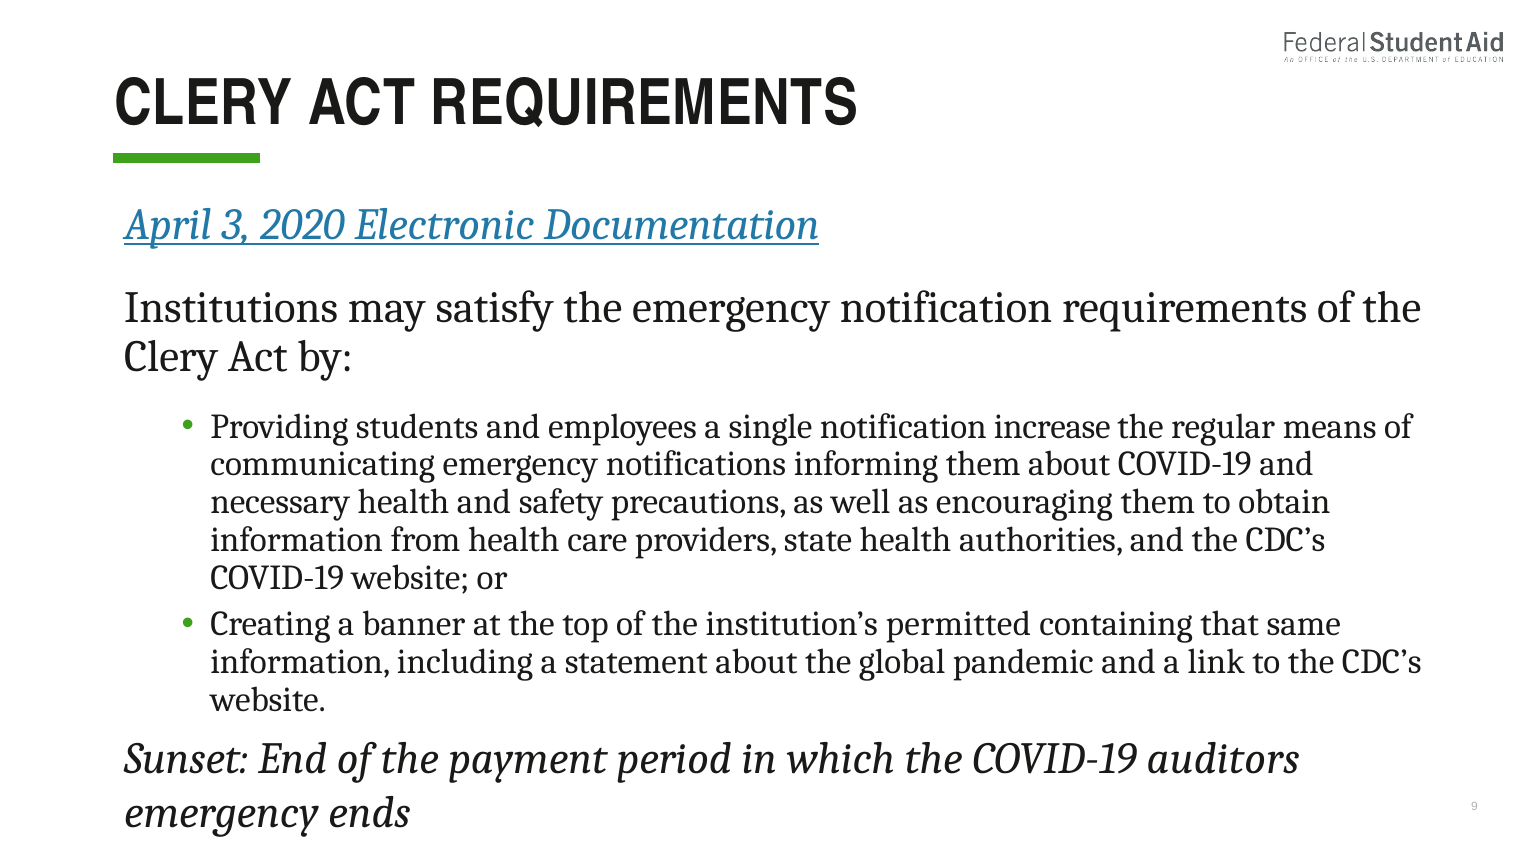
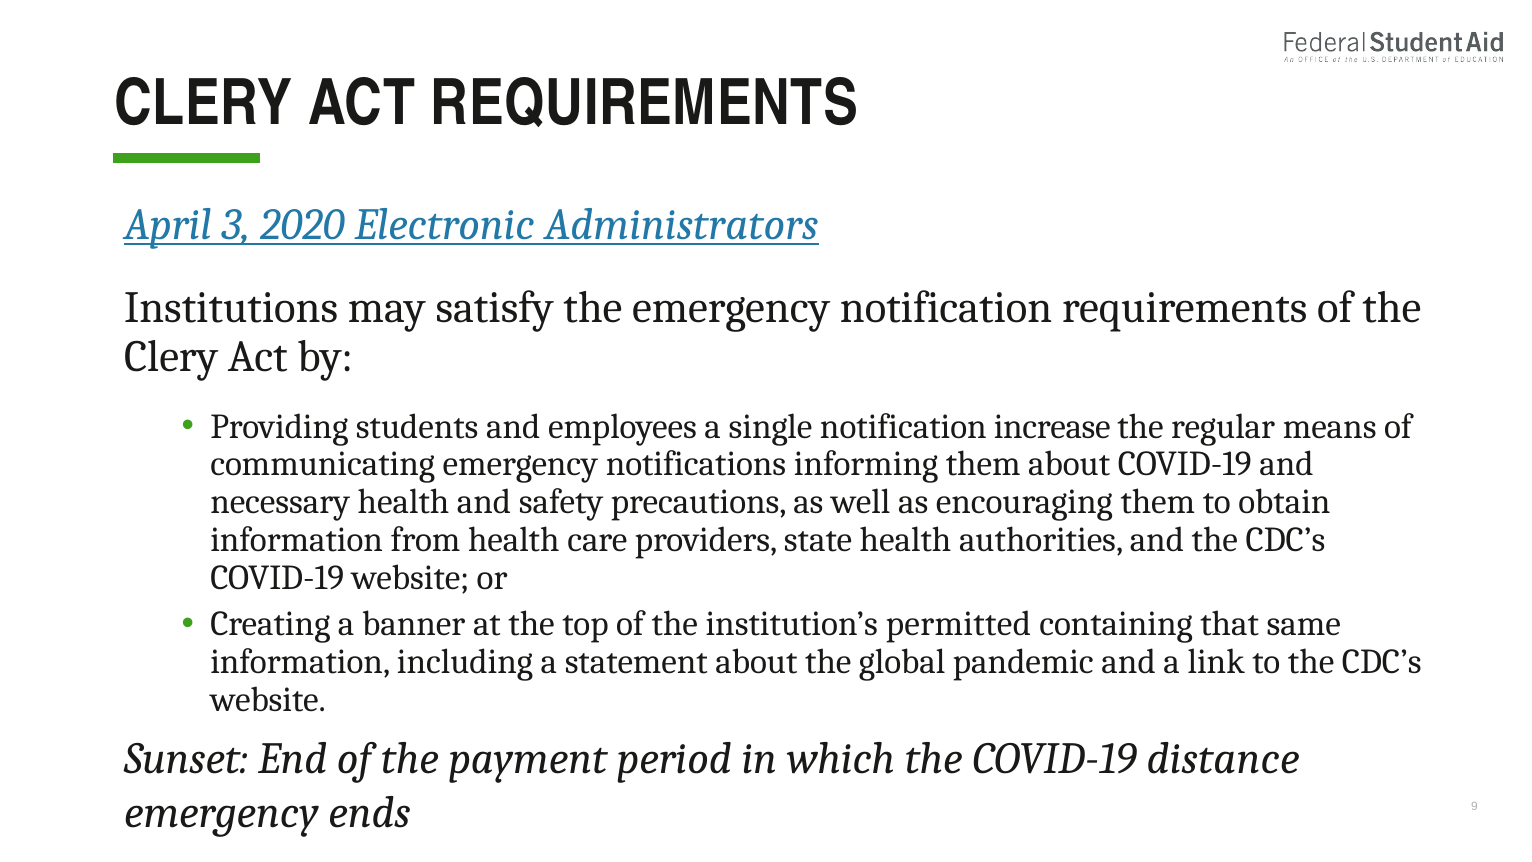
Documentation: Documentation -> Administrators (681, 225)
auditors: auditors -> distance (1223, 758)
